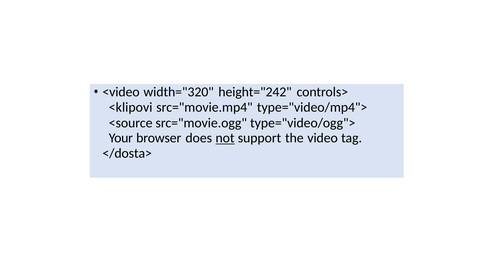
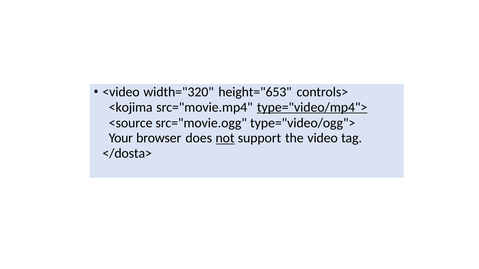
height="242: height="242 -> height="653 (255, 92)
<klipovi: <klipovi -> <kojima (131, 107)
type="video/mp4"> underline: none -> present (312, 107)
